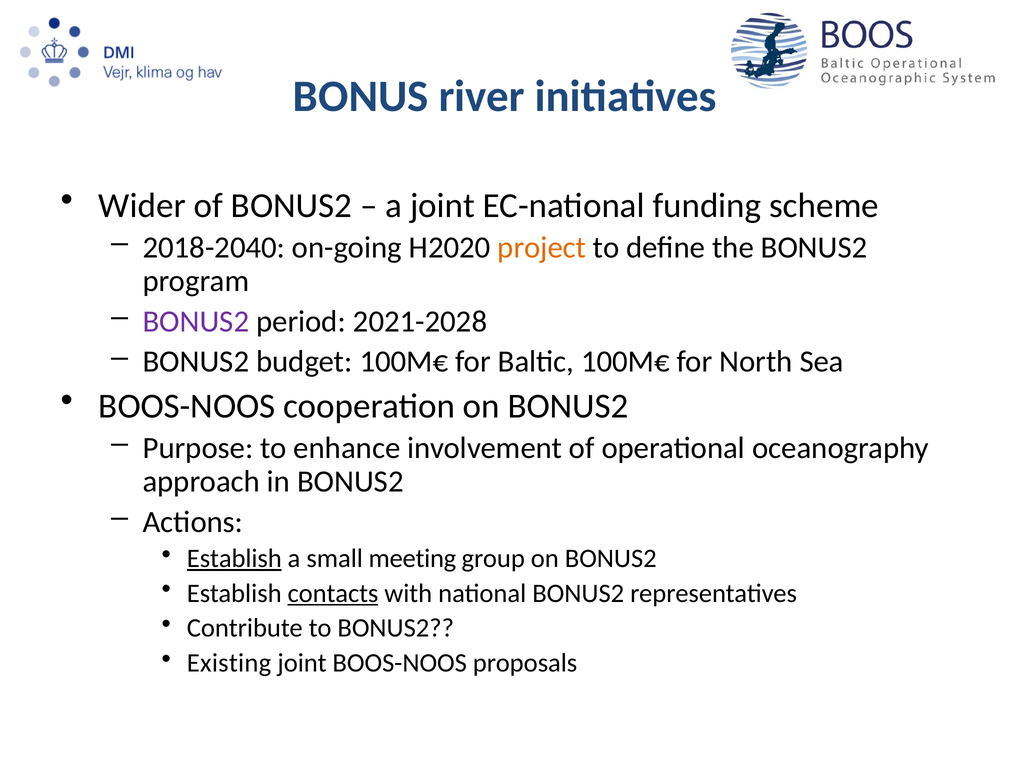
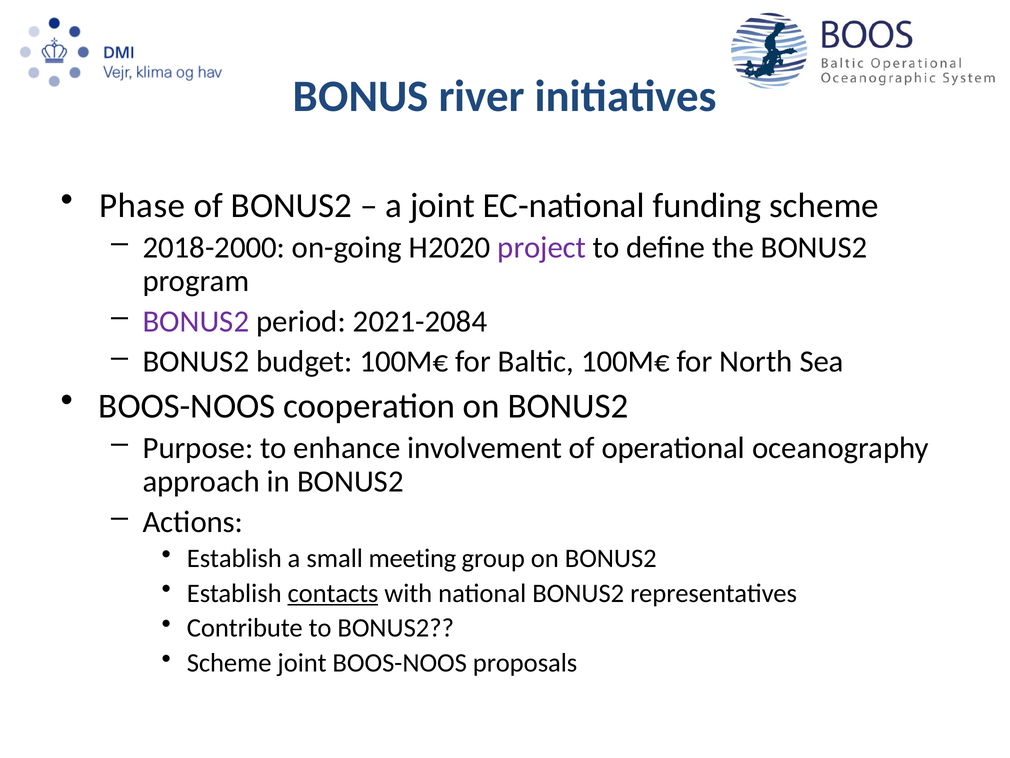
Wider: Wider -> Phase (142, 205)
2018-2040: 2018-2040 -> 2018-2000 (214, 247)
project colour: orange -> purple (542, 247)
2021-2028: 2021-2028 -> 2021-2084 (420, 321)
Establish underline: present -> none (234, 558)
Existing: Existing -> Scheme (229, 663)
